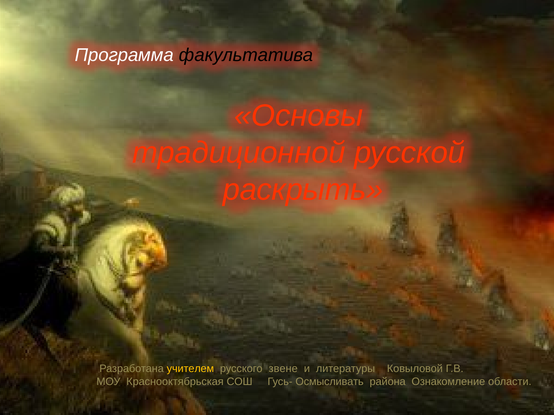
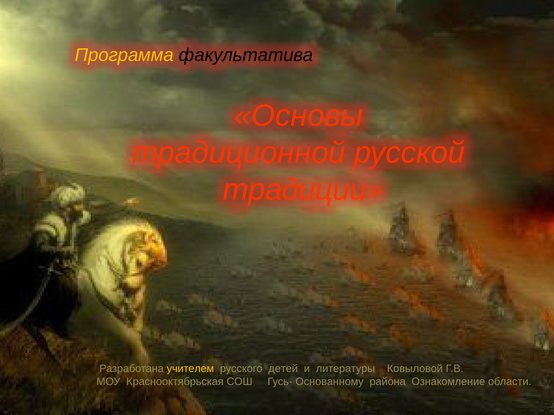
Программа colour: white -> yellow (124, 55)
раскрыть: раскрыть -> традиции (303, 190)
звене: звене -> детей (283, 369)
Осмысливать: Осмысливать -> Основанному (330, 382)
